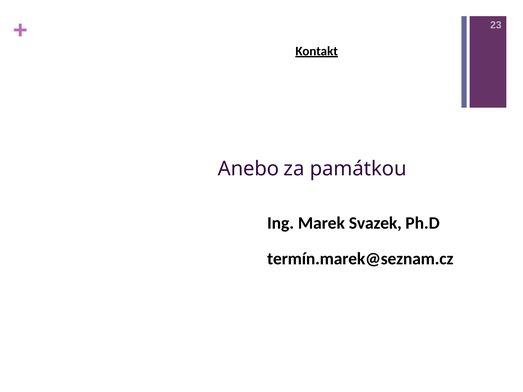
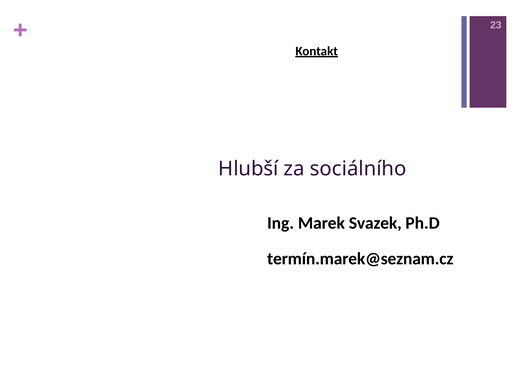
Anebo: Anebo -> Hlubší (248, 169)
památkou: památkou -> sociálního (358, 169)
